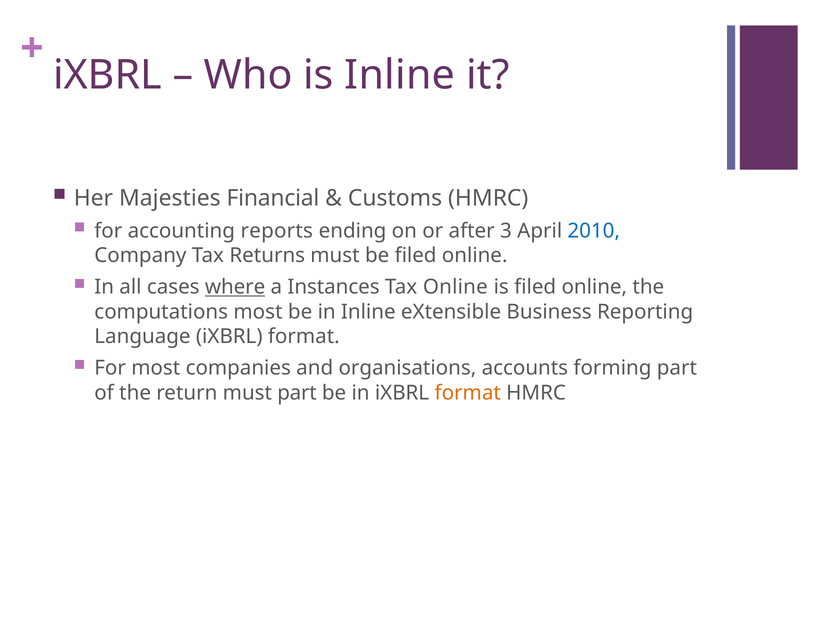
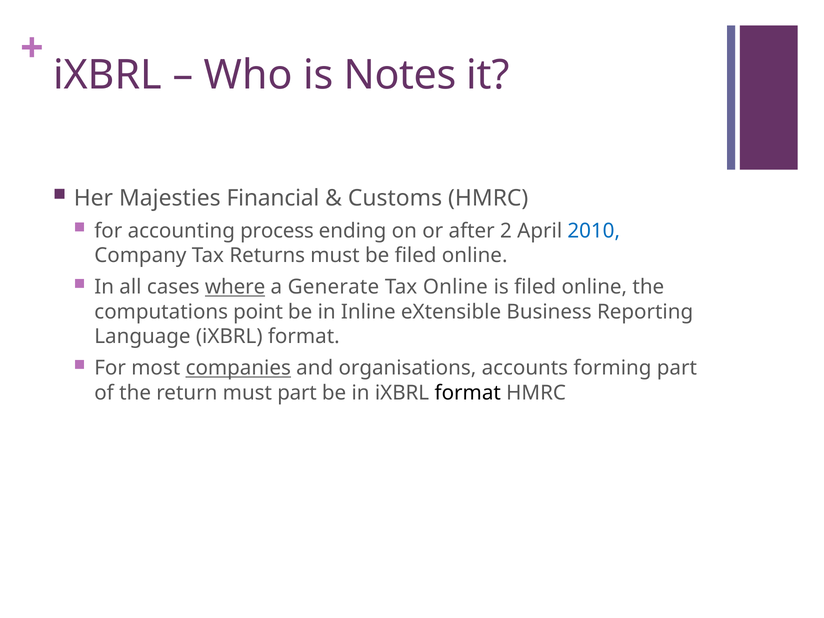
is Inline: Inline -> Notes (400, 75)
reports: reports -> process (277, 231)
3: 3 -> 2 (506, 231)
Instances: Instances -> Generate (333, 287)
computations most: most -> point (258, 312)
companies underline: none -> present (238, 368)
format colour: orange -> black (468, 393)
